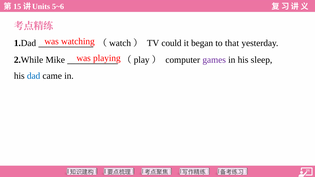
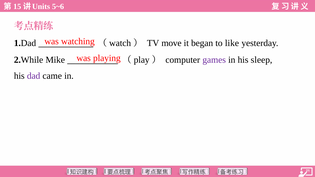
could: could -> move (172, 43)
that: that -> like (232, 43)
dad colour: blue -> purple (34, 76)
